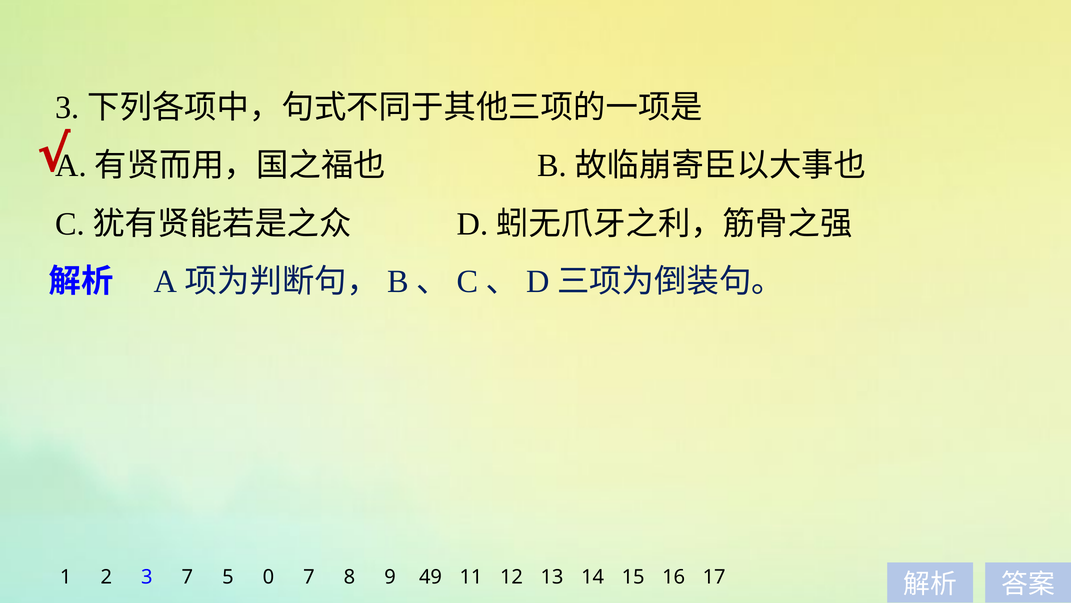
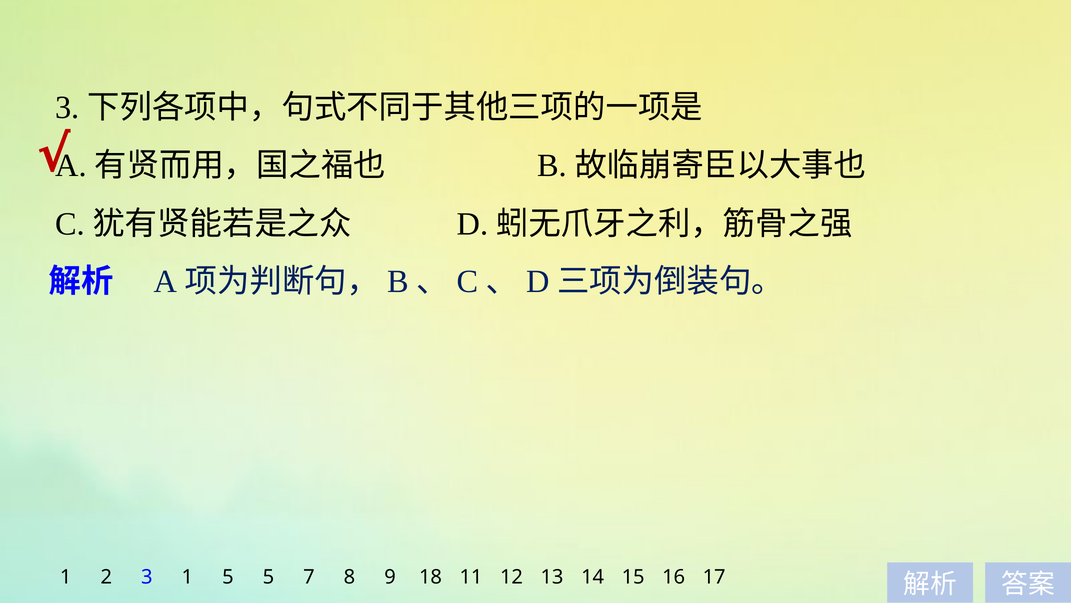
3 7: 7 -> 1 (187, 577)
5 0: 0 -> 5 (268, 577)
49: 49 -> 18 (430, 577)
